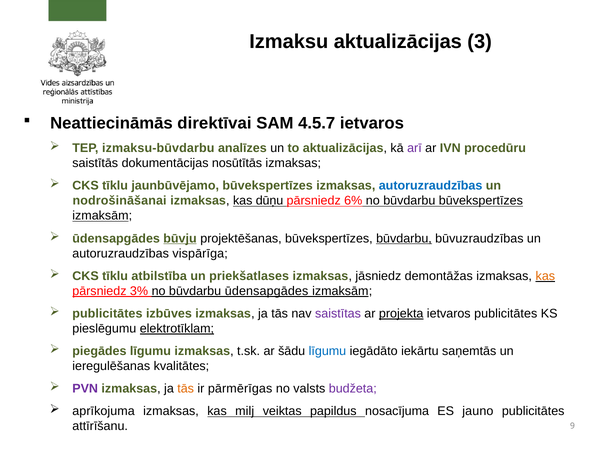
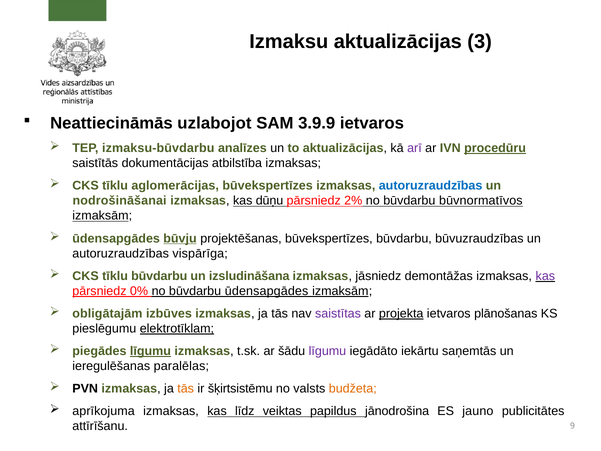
direktīvai: direktīvai -> uzlabojot (214, 123)
4.5.7: 4.5.7 -> 3.9.9 (317, 123)
procedūru underline: none -> present (495, 148)
nosūtītās: nosūtītās -> atbilstība (237, 163)
jaunbūvējamo: jaunbūvējamo -> aglomerācijas (175, 186)
6%: 6% -> 2% (353, 201)
būvdarbu būvekspertīzes: būvekspertīzes -> būvnormatīvos (481, 201)
būvdarbu underline: present -> none (404, 238)
tīklu atbilstība: atbilstība -> būvdarbu (159, 276)
priekšatlases: priekšatlases -> izsludināšana (249, 276)
kas colour: orange -> purple (545, 276)
3%: 3% -> 0% (139, 291)
publicitātes: publicitātes -> obligātajām (107, 313)
ietvaros publicitātes: publicitātes -> plānošanas (506, 313)
līgumu underline: none -> present (150, 351)
līgumu colour: blue -> purple (327, 351)
kvalitātes: kvalitātes -> paralēlas (181, 366)
PVN colour: purple -> black (85, 389)
pārmērīgas: pārmērīgas -> šķirtsistēmu (240, 389)
budžeta colour: purple -> orange (353, 389)
milj: milj -> līdz (245, 411)
nosacījuma: nosacījuma -> jānodrošina (397, 411)
